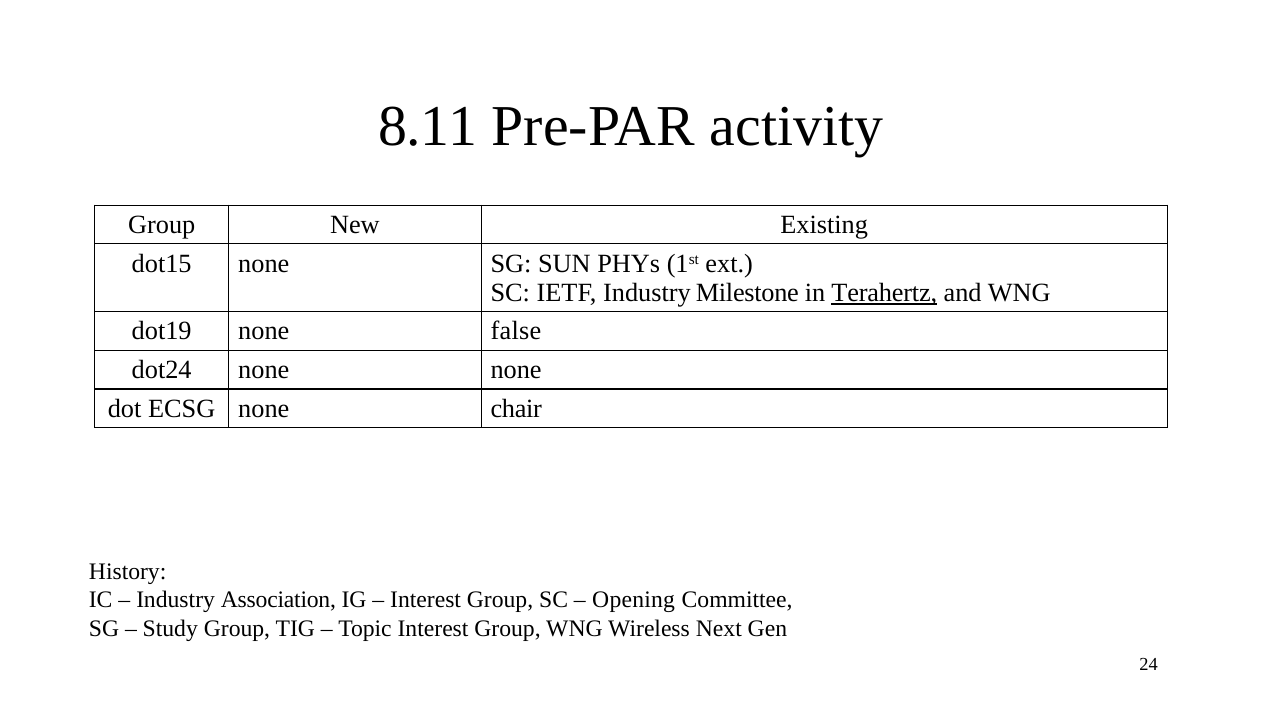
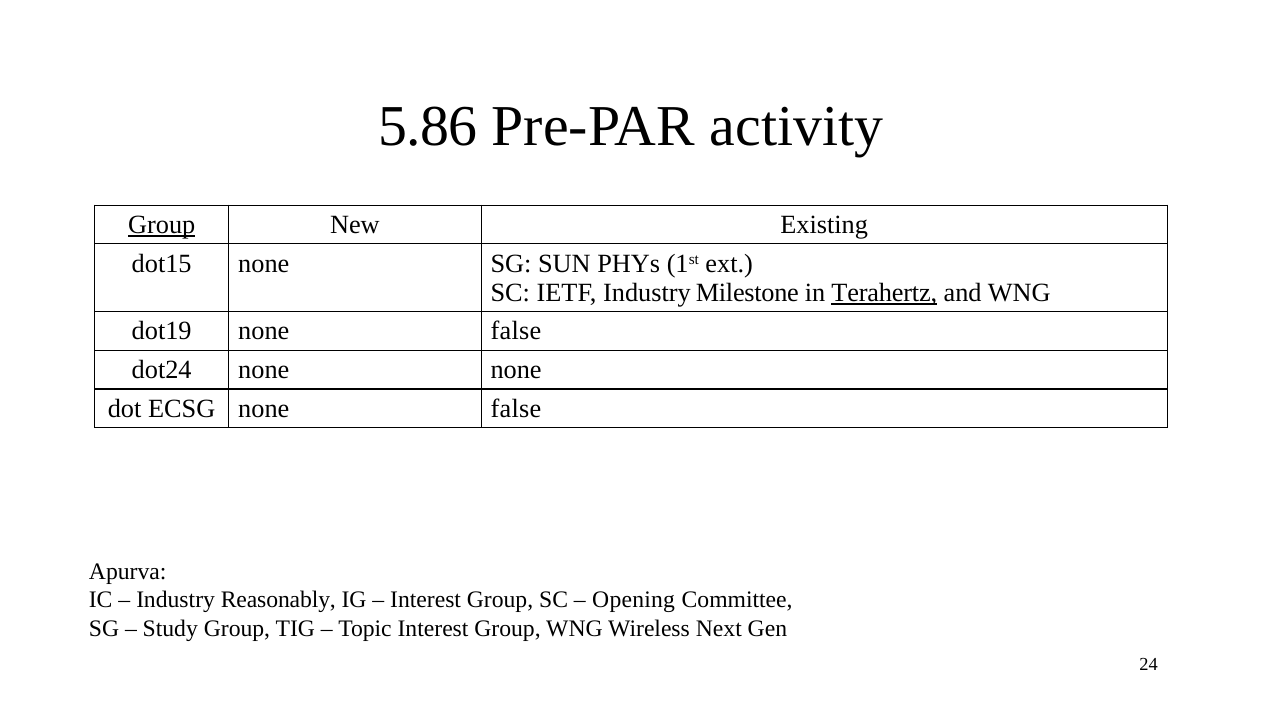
8.11: 8.11 -> 5.86 (428, 126)
Group underline: none -> present (162, 225)
ECSG none chair: chair -> false (516, 409)
History: History -> Apurva (128, 572)
Association: Association -> Reasonably (278, 600)
